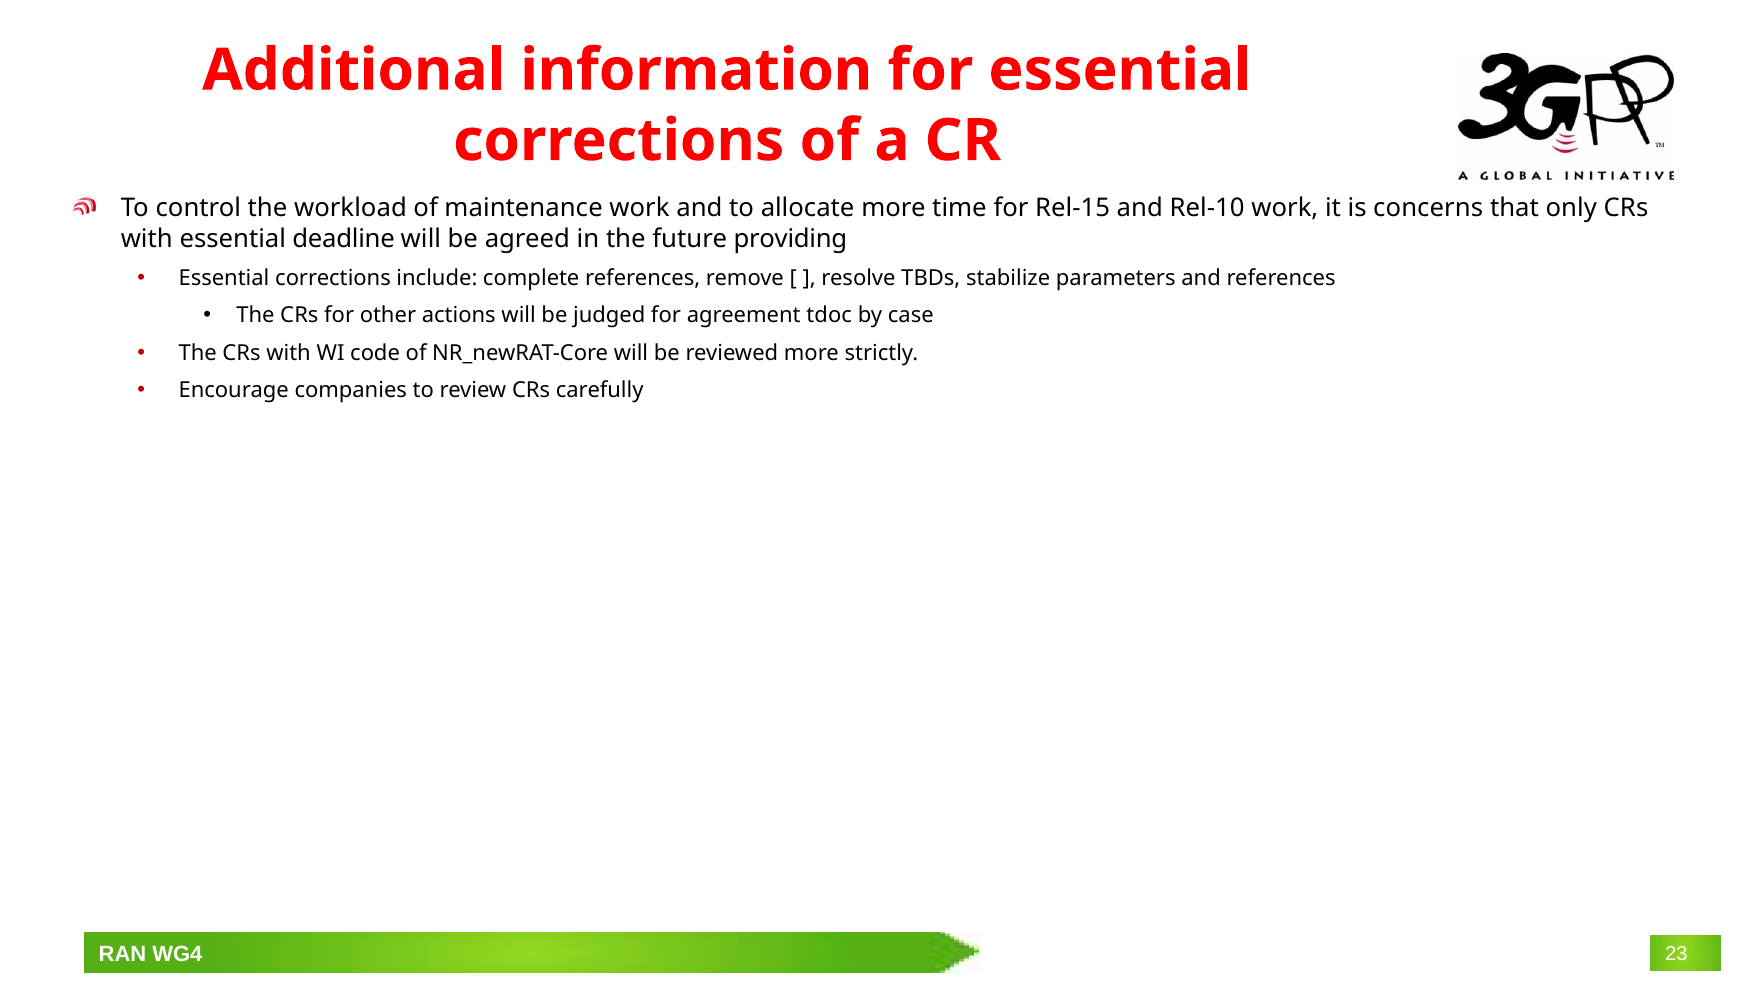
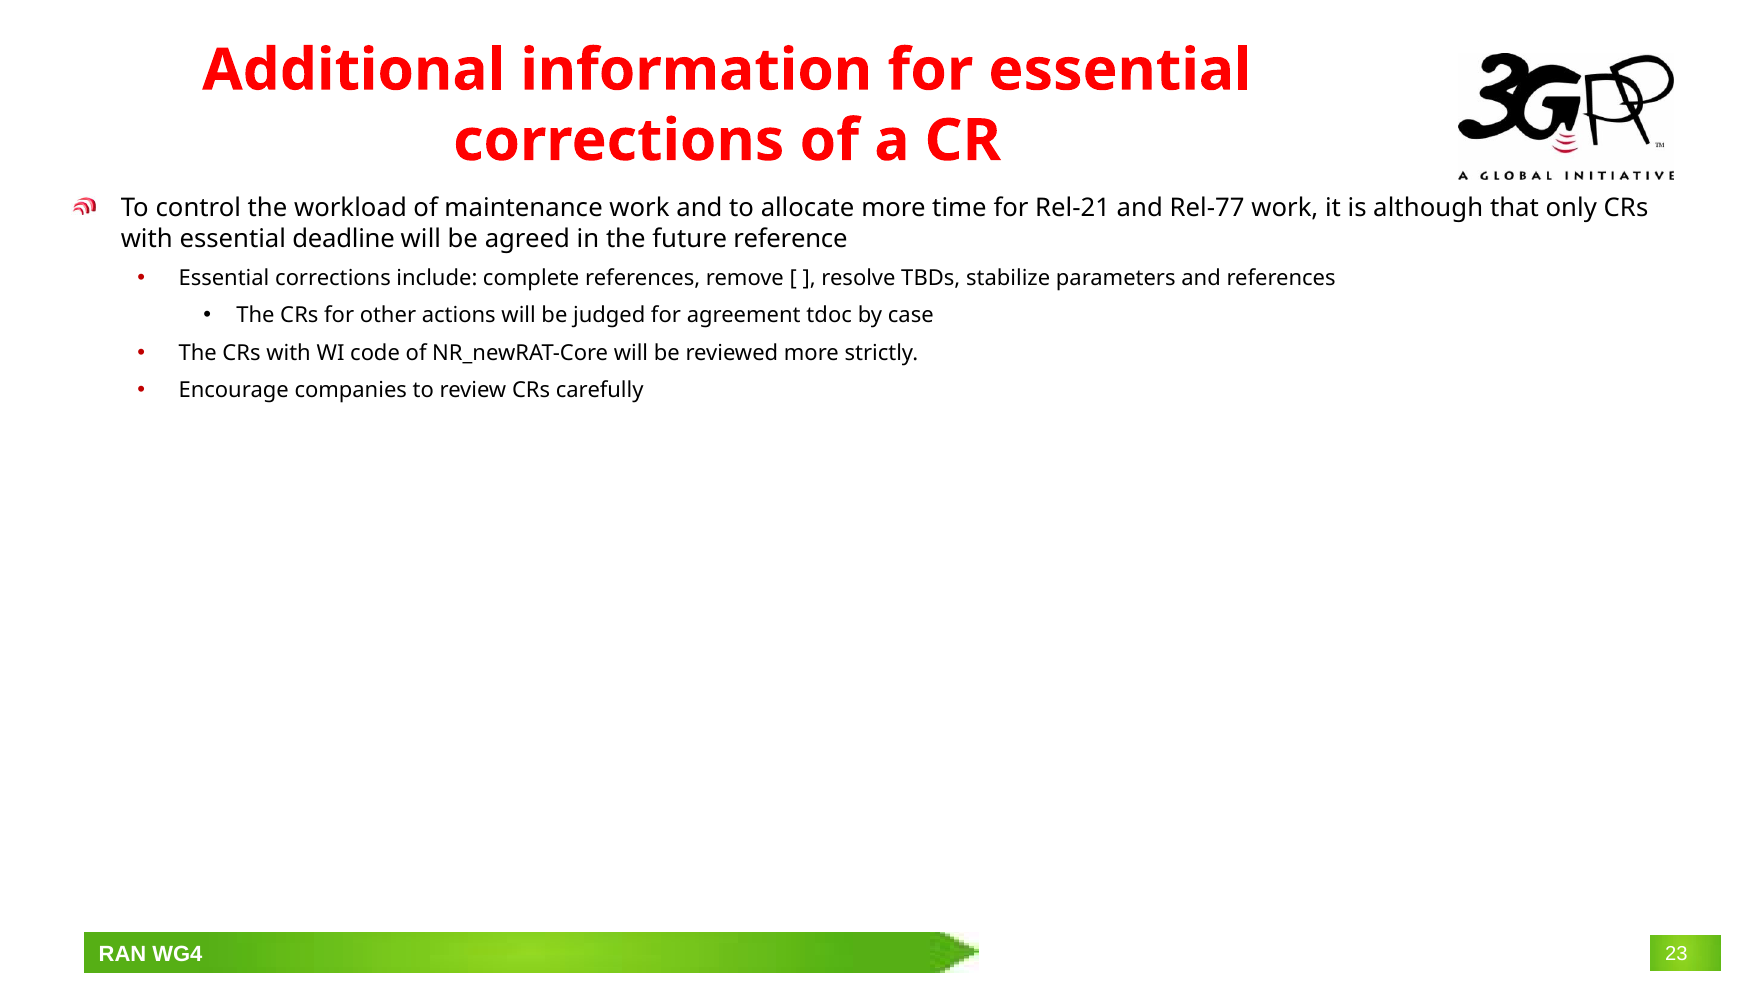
Rel-15: Rel-15 -> Rel-21 (1073, 208)
Rel-10: Rel-10 -> Rel-77 (1207, 208)
concerns: concerns -> although (1428, 208)
providing: providing -> reference (790, 239)
